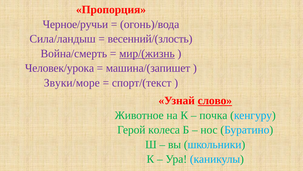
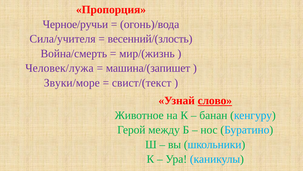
Сила/ландыш: Сила/ландыш -> Сила/учителя (63, 39)
мир/(жизнь underline: present -> none (147, 53)
Человек/урока: Человек/урока -> Человек/лужа (59, 68)
спорт/(текст: спорт/(текст -> свист/(текст (142, 83)
почка: почка -> банан (213, 115)
колеса: колеса -> между (164, 130)
